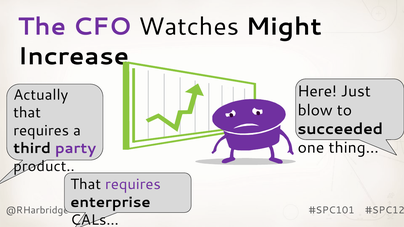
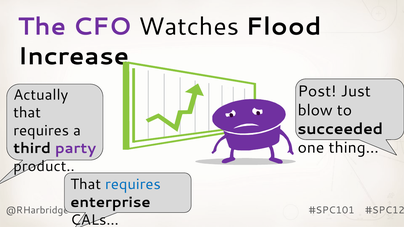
Might: Might -> Flood (284, 27)
Here: Here -> Post (317, 91)
requires colour: purple -> blue (133, 185)
